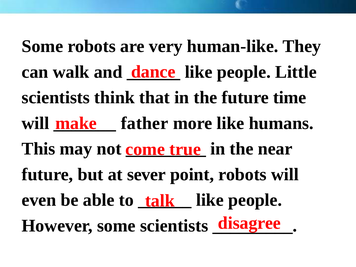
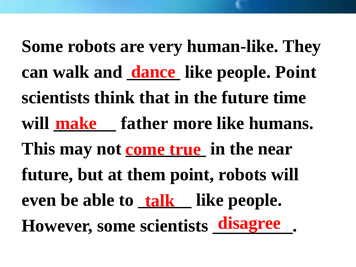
people Little: Little -> Point (296, 72)
sever: sever -> them (146, 174)
